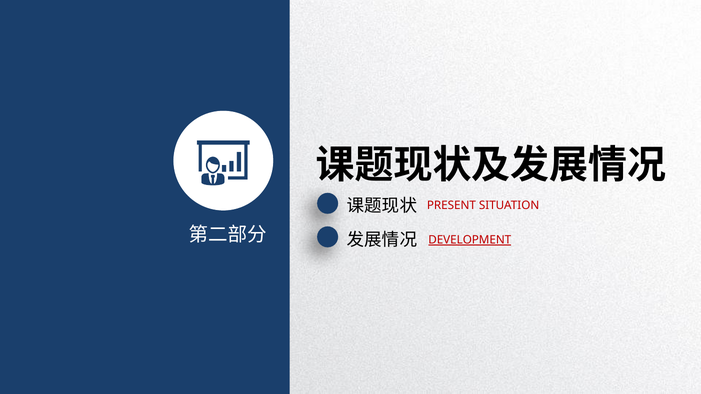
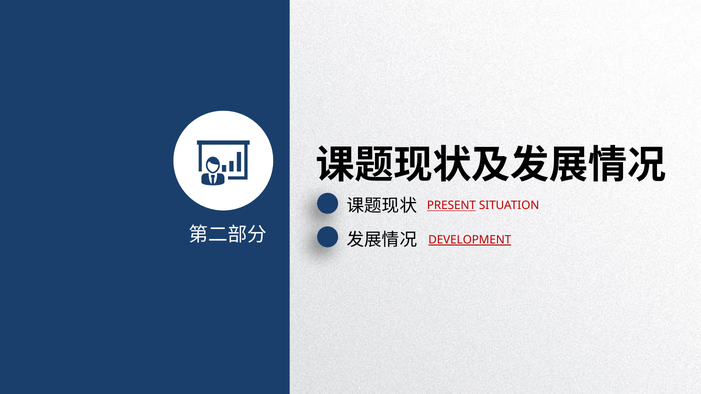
PRESENT underline: none -> present (451, 206)
